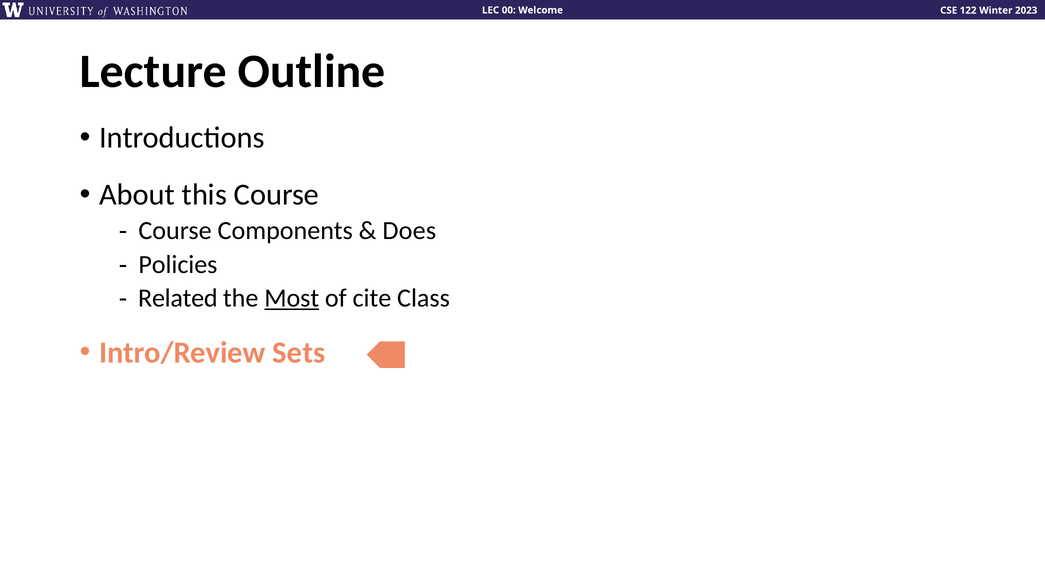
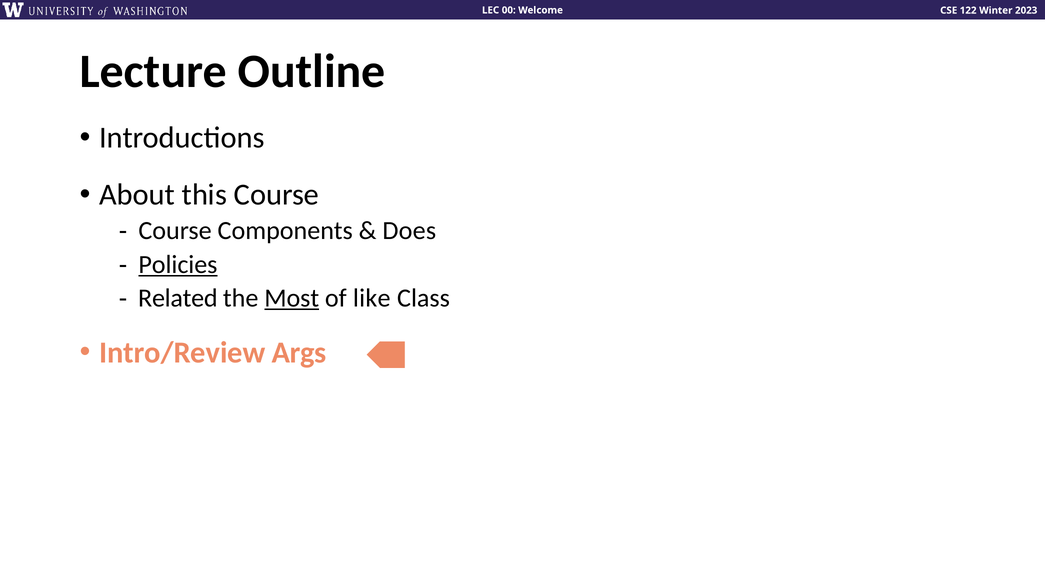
Policies underline: none -> present (178, 264)
cite: cite -> like (372, 298)
Sets: Sets -> Args (299, 352)
